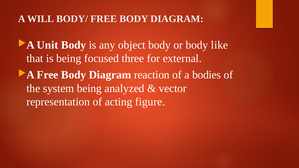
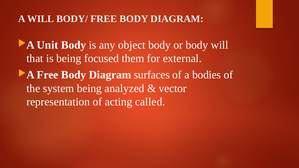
body like: like -> will (220, 45)
three: three -> them (133, 58)
reaction: reaction -> surfaces (152, 75)
figure: figure -> called (150, 102)
